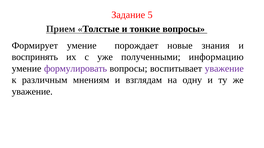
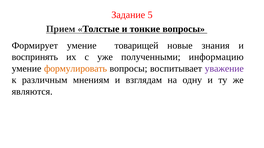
порождает: порождает -> товарищей (136, 46)
формулировать colour: purple -> orange (76, 69)
уважение: уважение -> являются (32, 92)
